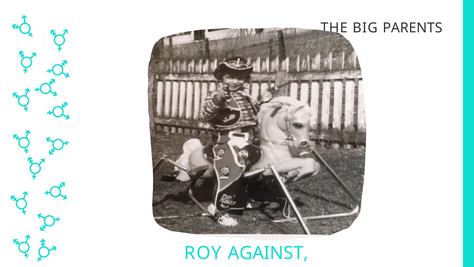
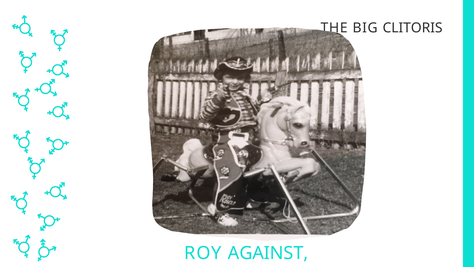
PARENTS: PARENTS -> CLITORIS (413, 28)
